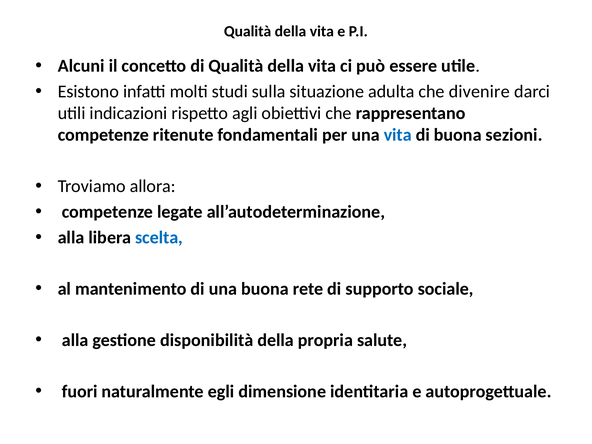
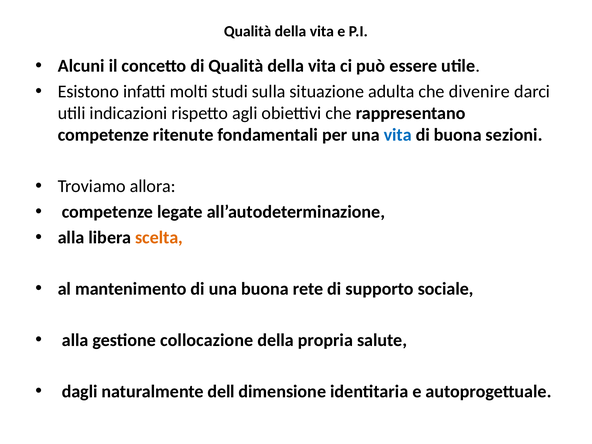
scelta colour: blue -> orange (159, 238)
disponibilità: disponibilità -> collocazione (207, 340)
fuori: fuori -> dagli (80, 391)
egli: egli -> dell (221, 391)
